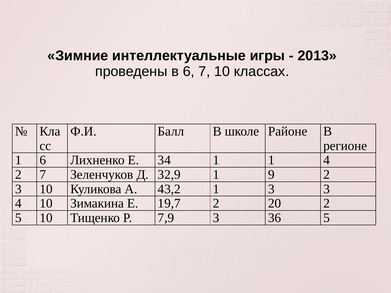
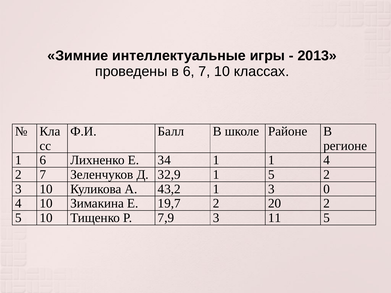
1 9: 9 -> 5 (271, 175)
3 3: 3 -> 0 (327, 189)
36: 36 -> 11 (275, 218)
